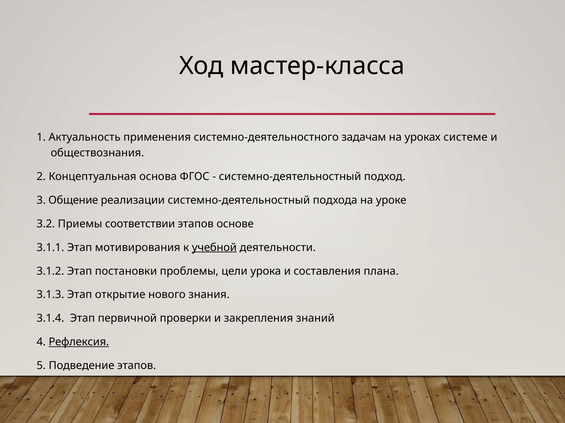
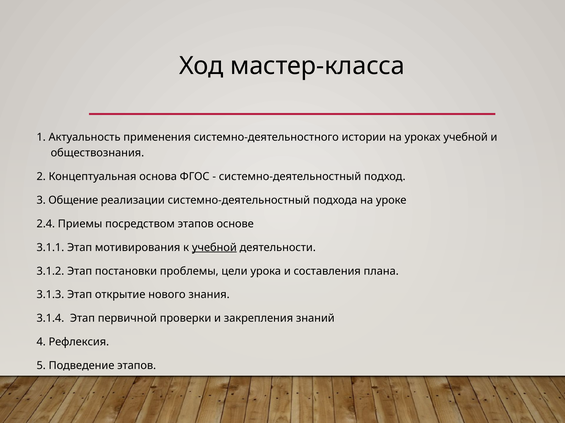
задачам: задачам -> истории (364, 137)
уроках системе: системе -> учебной (466, 137)
3.2: 3.2 -> 2.4 (46, 224)
соответствии: соответствии -> посредством (140, 224)
Рефлексия underline: present -> none (79, 343)
